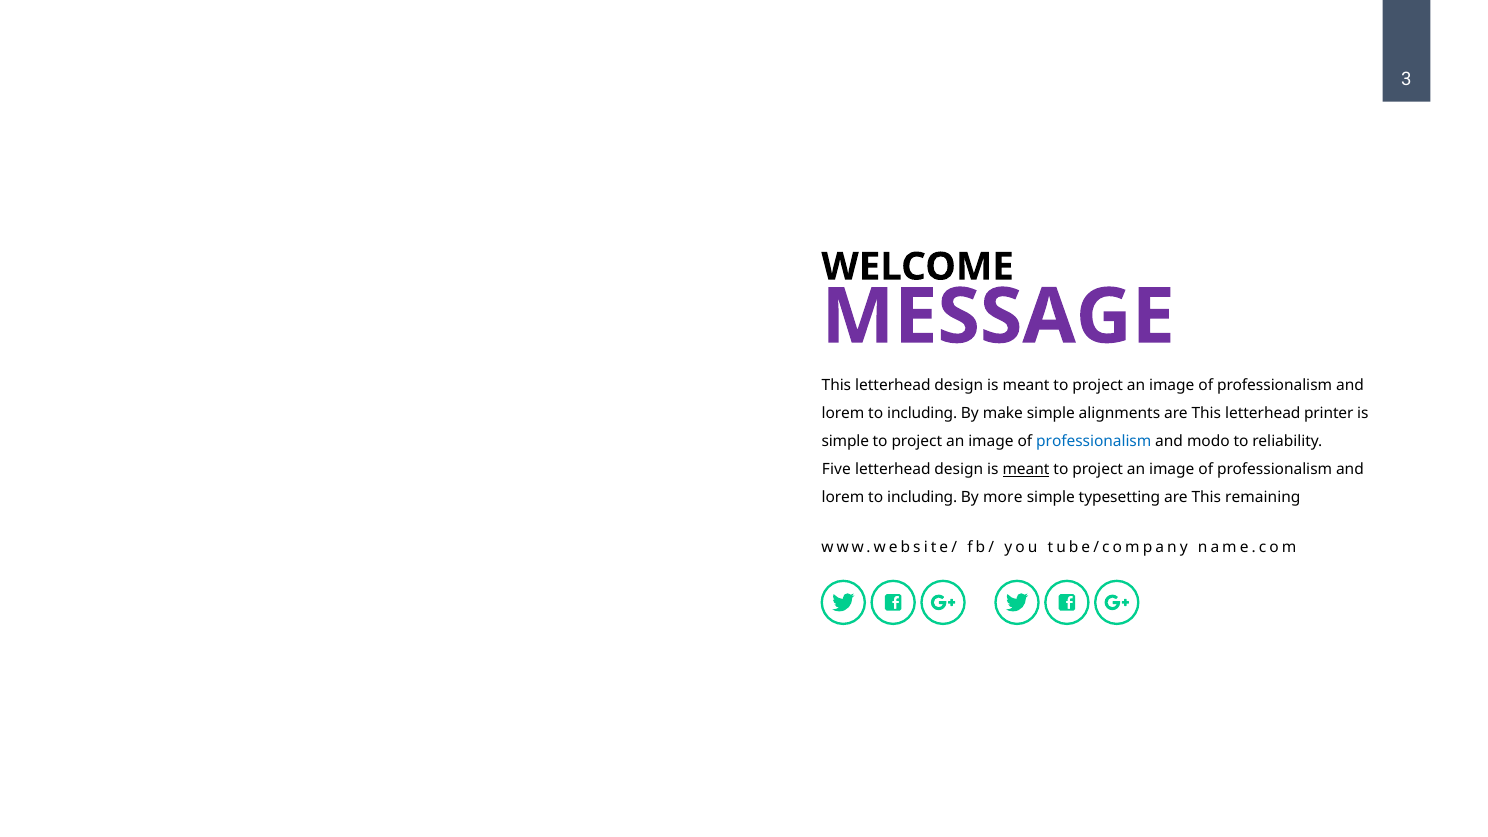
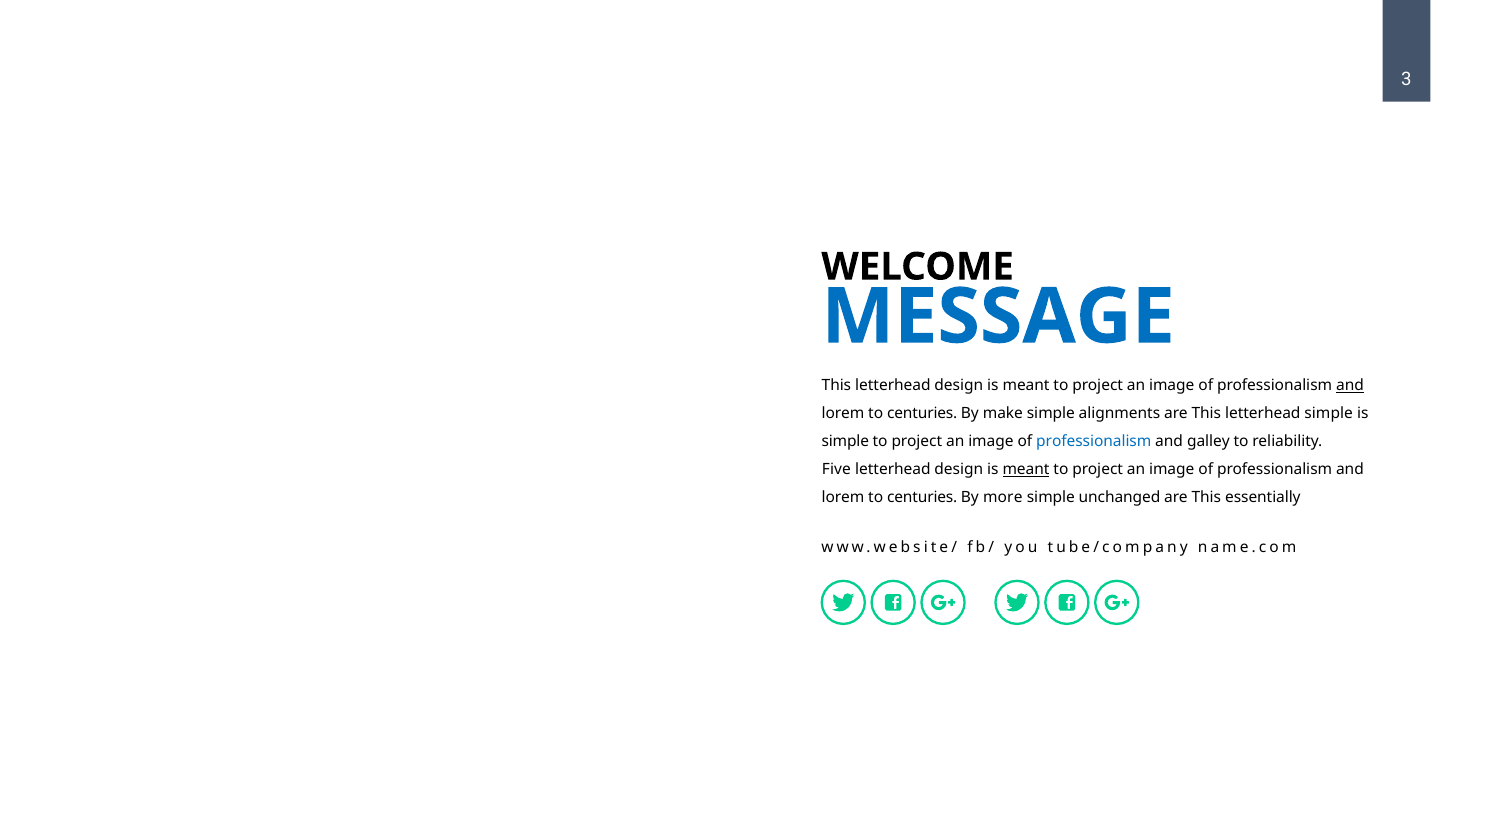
MESSAGE colour: purple -> blue (998, 317)
and underline: none -> present (1350, 386)
including: including -> centuries (922, 414)
letterhead printer: printer -> simple (1329, 414)
modo: modo -> galley (1208, 441)
including: including -> centuries (922, 497)
typesetting: typesetting -> unchanged (1120, 497)
remaining: remaining -> essentially (1263, 497)
